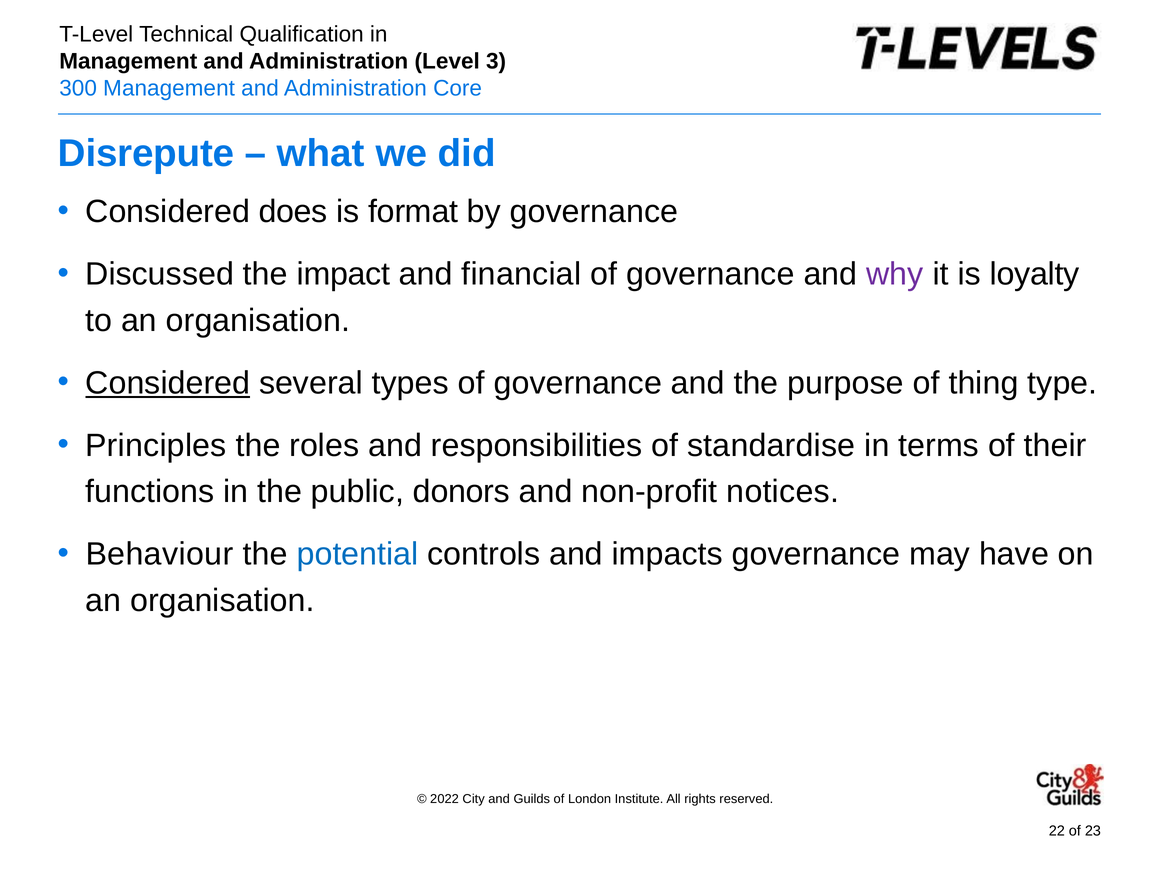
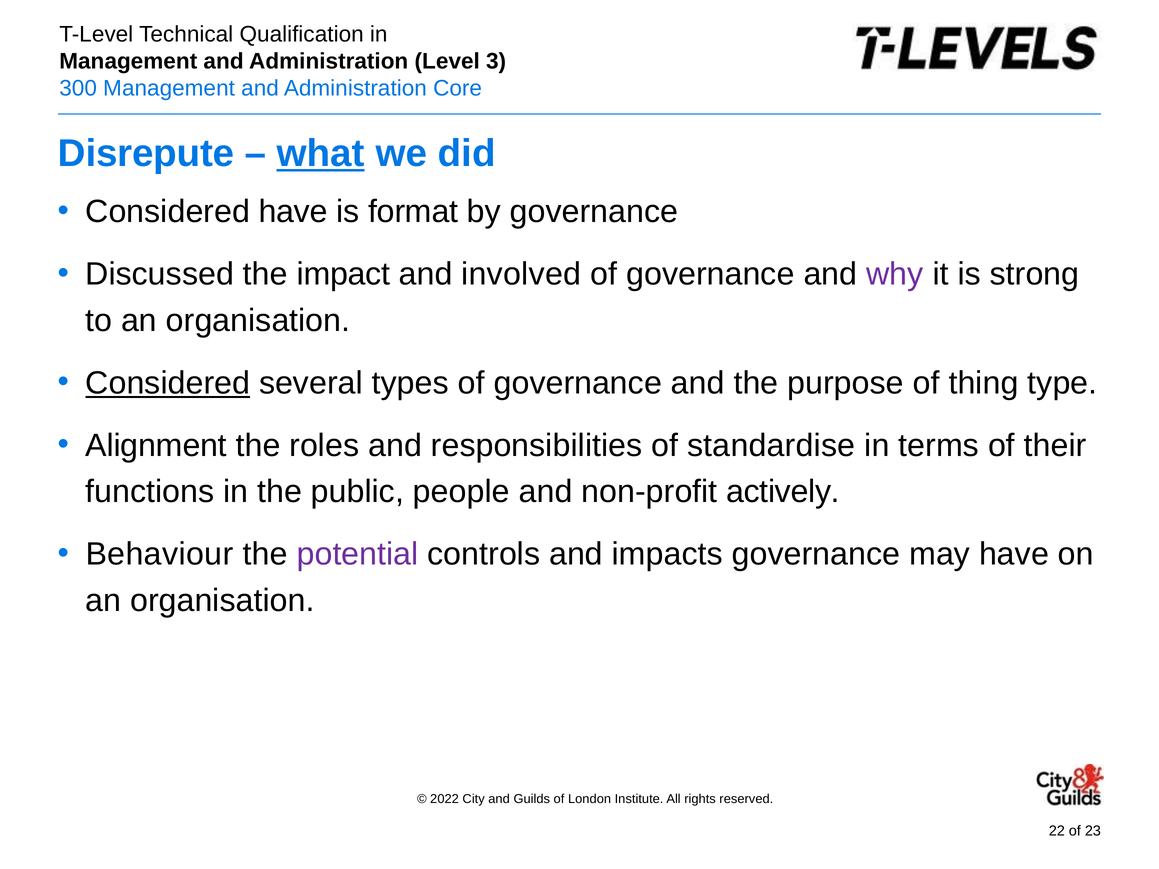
what underline: none -> present (321, 154)
Considered does: does -> have (293, 212)
financial: financial -> involved (521, 274)
loyalty: loyalty -> strong (1035, 274)
Principles: Principles -> Alignment (156, 446)
donors: donors -> people (461, 492)
notices: notices -> actively (783, 492)
potential colour: blue -> purple (358, 554)
